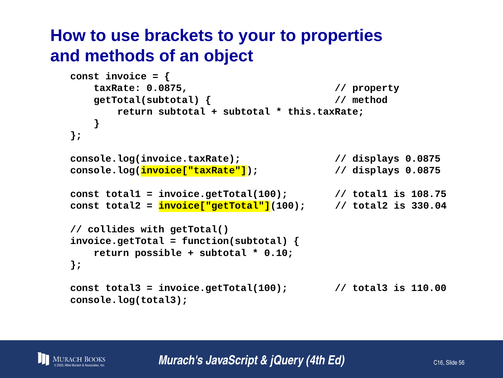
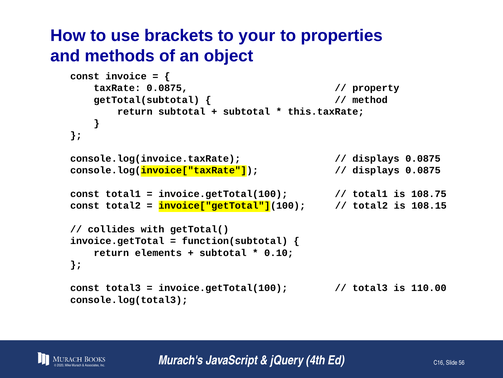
330.04: 330.04 -> 108.15 (429, 205)
possible: possible -> elements (158, 252)
